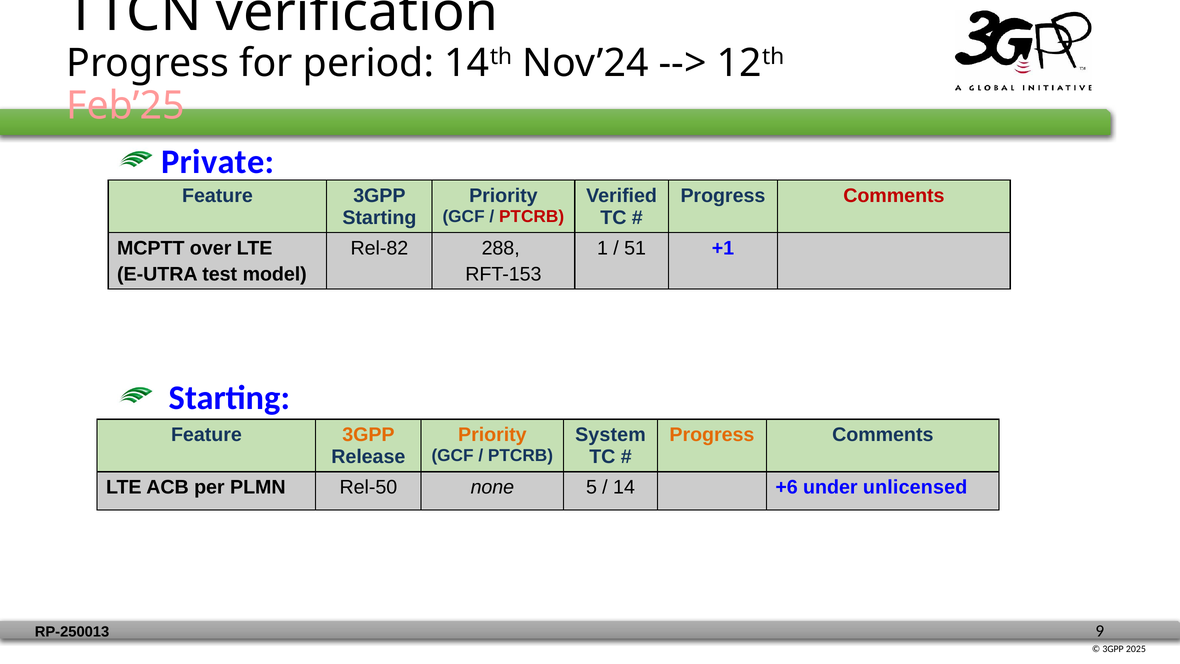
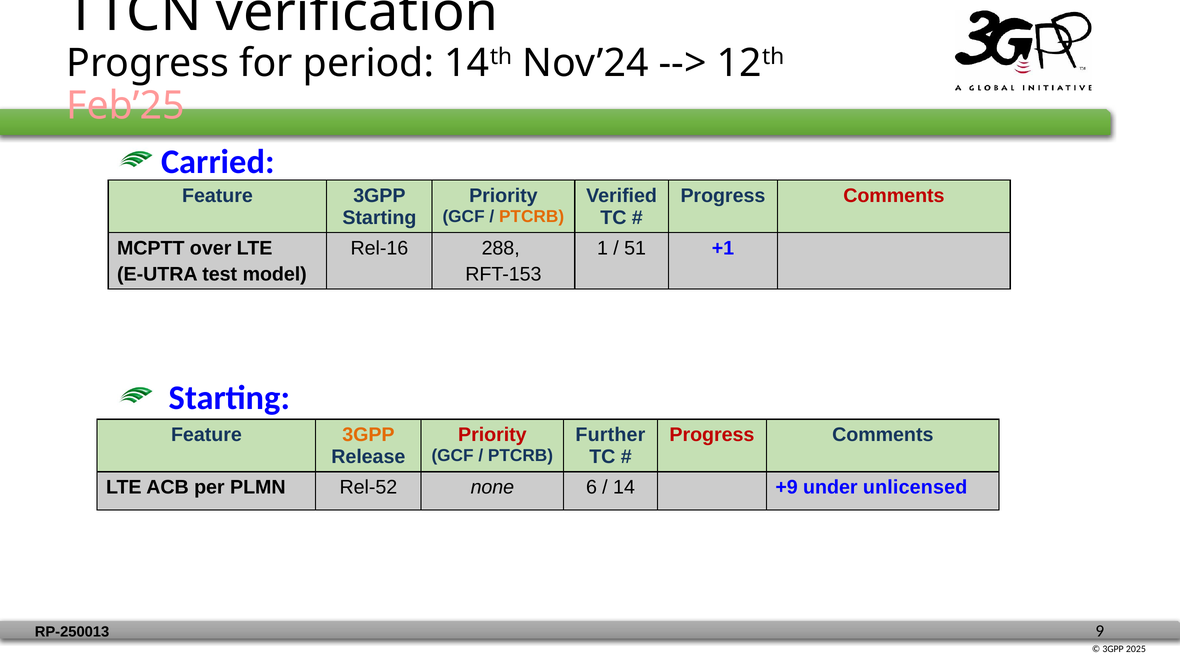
Private: Private -> Carried (218, 162)
PTCRB colour: red -> orange (532, 216)
Rel-82: Rel-82 -> Rel-16 (379, 248)
Priority colour: orange -> red (492, 435)
System: System -> Further (610, 435)
Progress colour: orange -> red (712, 435)
Rel-50: Rel-50 -> Rel-52 (368, 487)
5: 5 -> 6 (592, 487)
+6: +6 -> +9 (787, 487)
